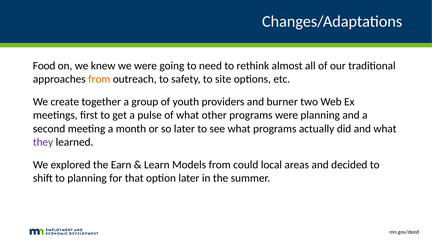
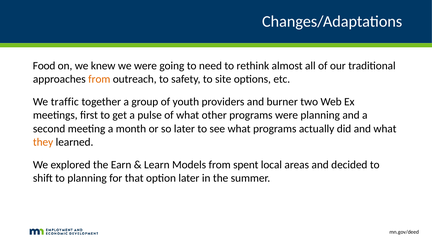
create: create -> traffic (65, 102)
they colour: purple -> orange (43, 142)
could: could -> spent (246, 165)
